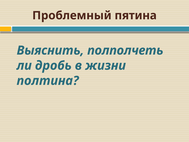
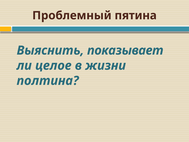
полполчеть: полполчеть -> показывает (125, 50)
дробь: дробь -> целое (53, 65)
